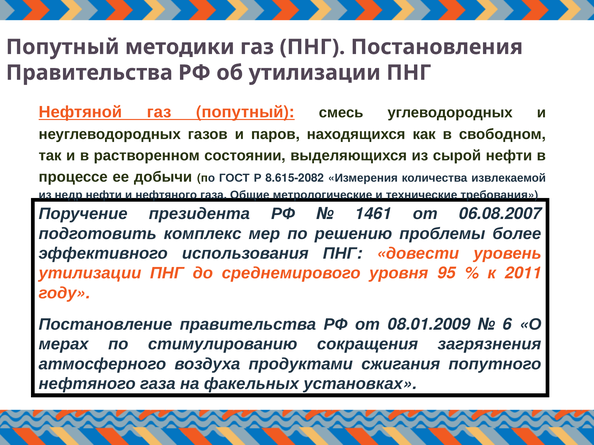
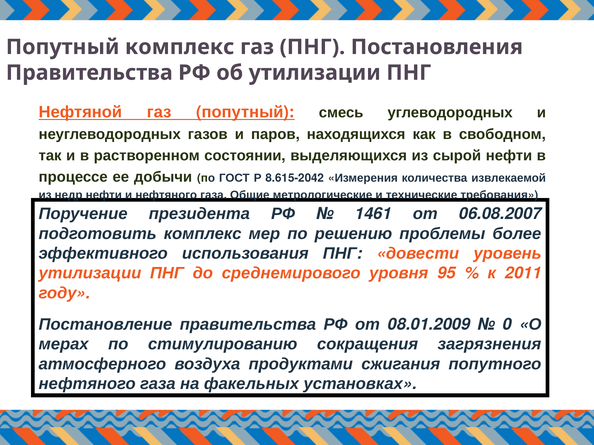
Попутный методики: методики -> комплекс (180, 47)
8.615-2082: 8.615-2082 -> 8.615-2042 (295, 178)
6: 6 -> 0 (507, 325)
